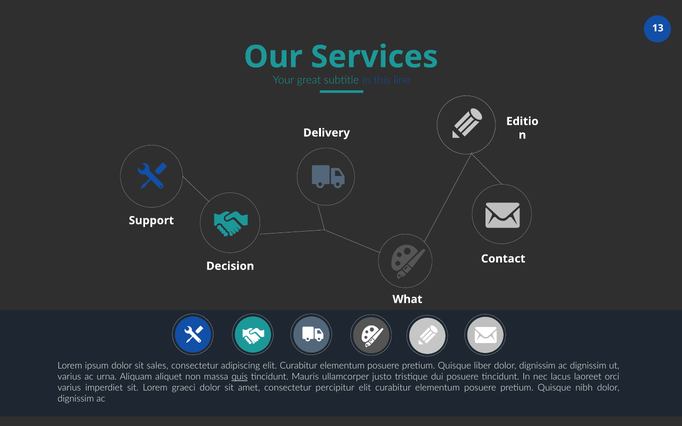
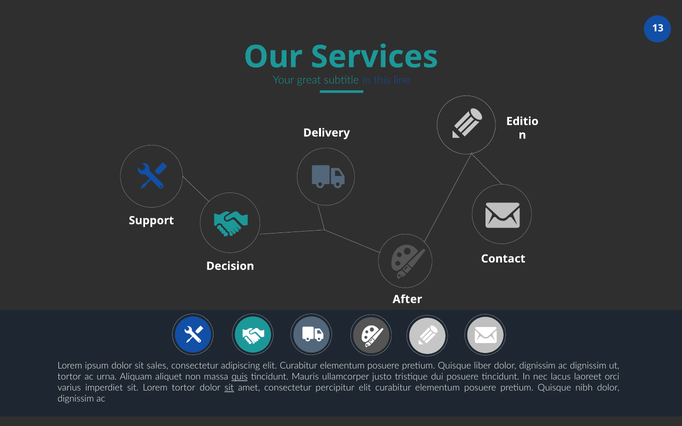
What: What -> After (407, 299)
varius: varius -> tortor (69, 377)
Lorem graeci: graeci -> tortor (184, 388)
sit underline: none -> present (229, 388)
